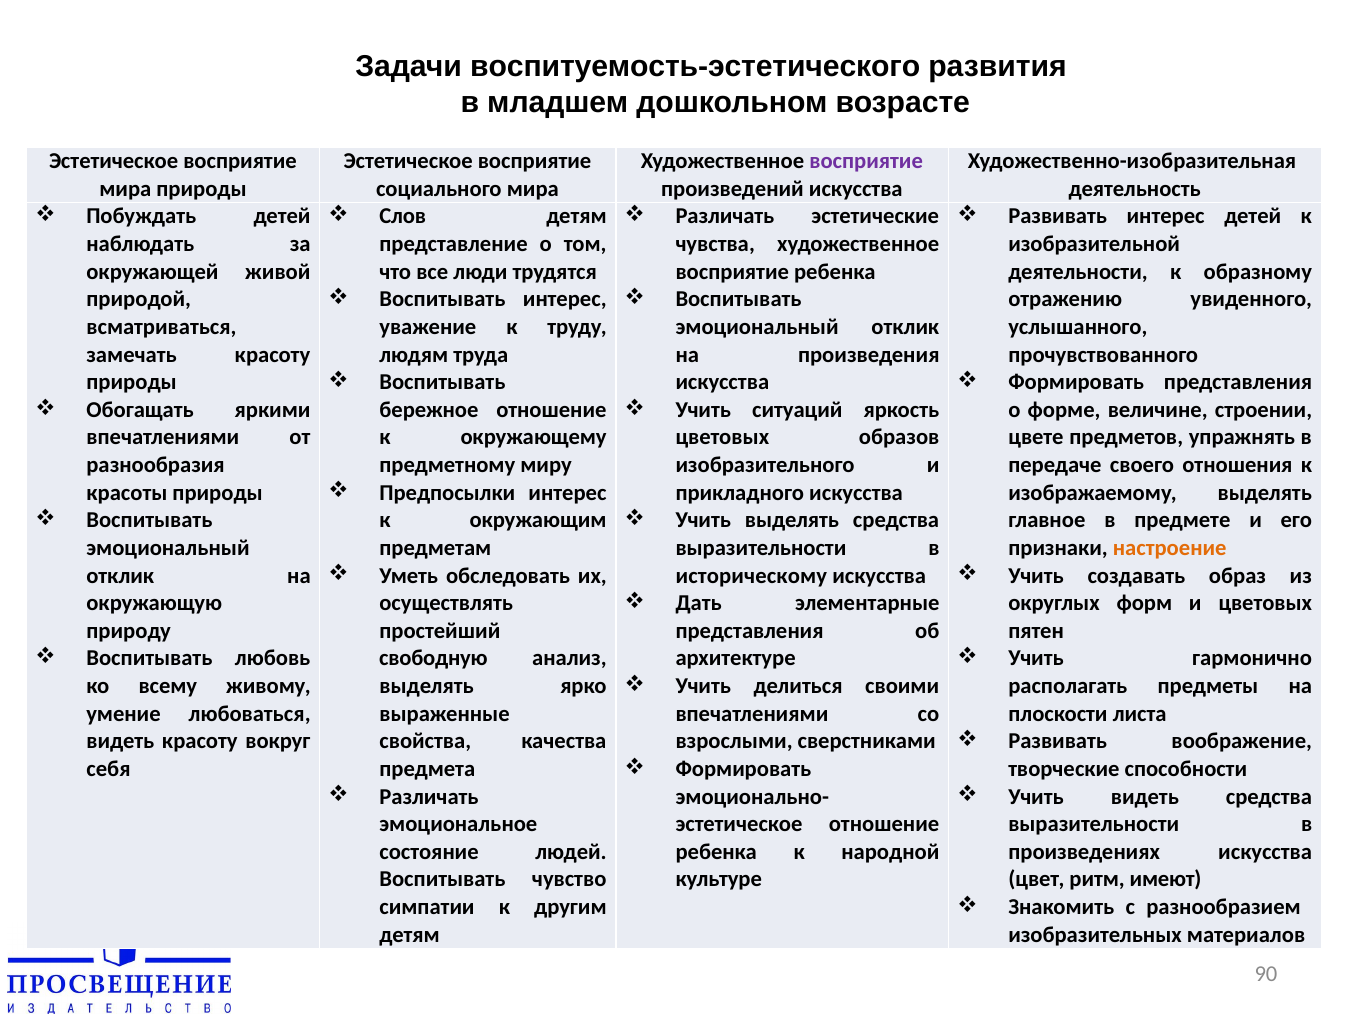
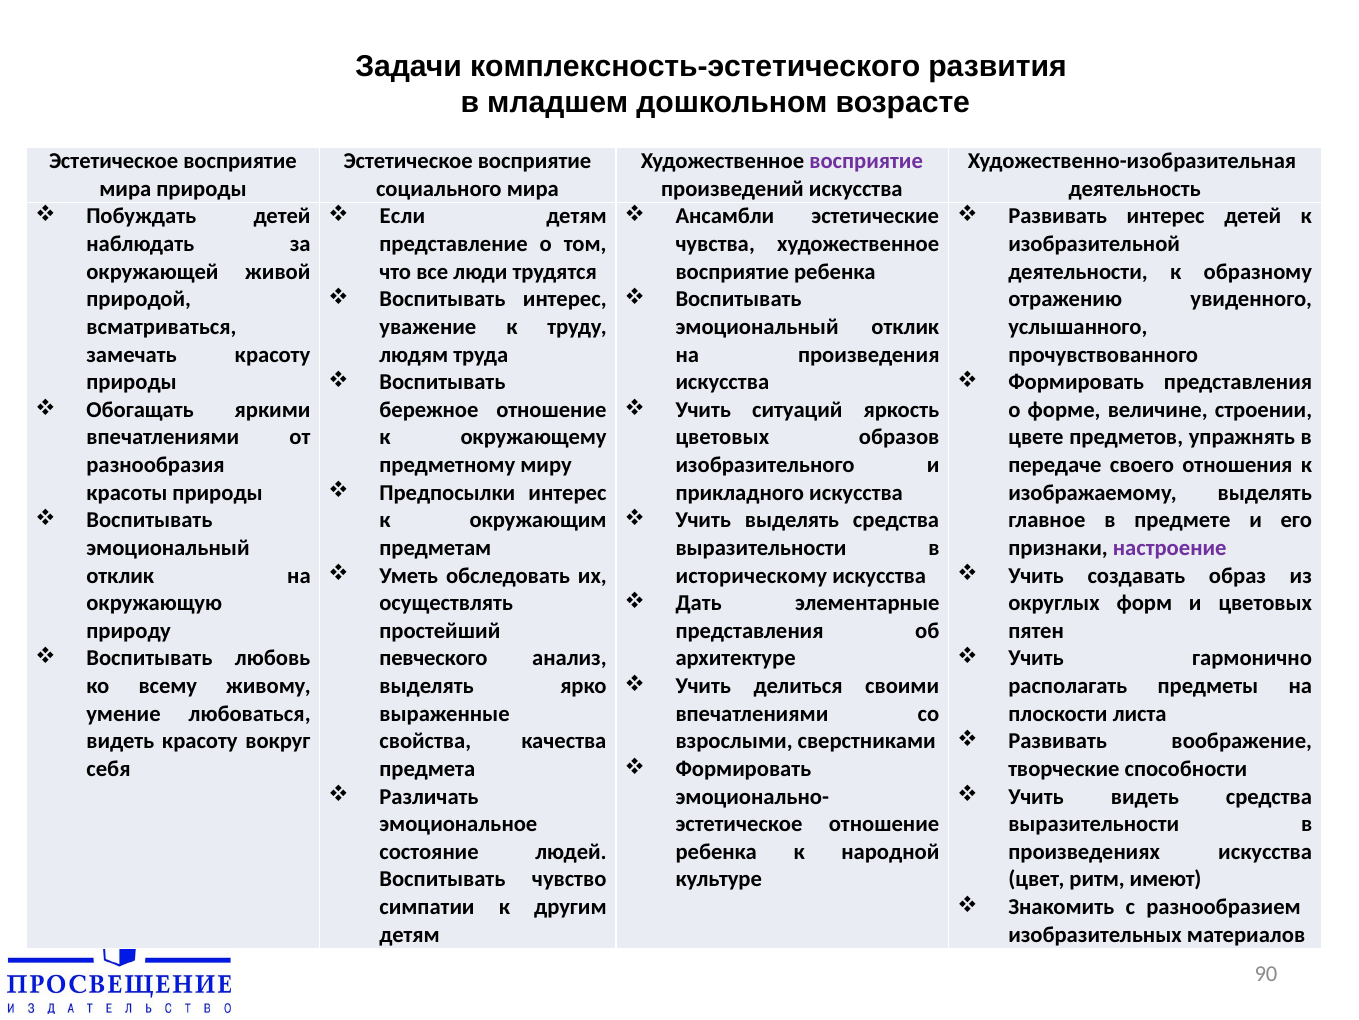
воспитуемость-эстетического: воспитуемость-эстетического -> комплексность-эстетического (695, 66)
Слов: Слов -> Если (402, 216)
Различать: Различать -> Ансамбли (725, 216)
настроение colour: orange -> purple (1170, 548)
свободную: свободную -> певческого (433, 658)
